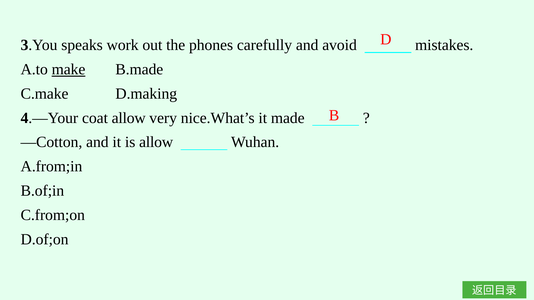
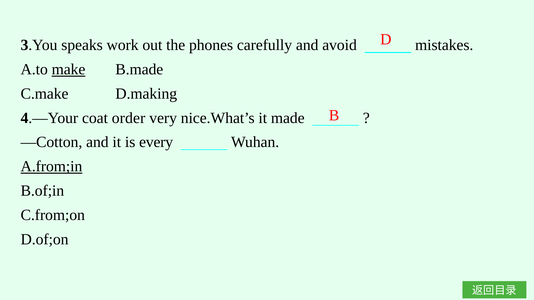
coat allow: allow -> order (129, 118)
is allow: allow -> every (156, 142)
A.from;in underline: none -> present (51, 167)
